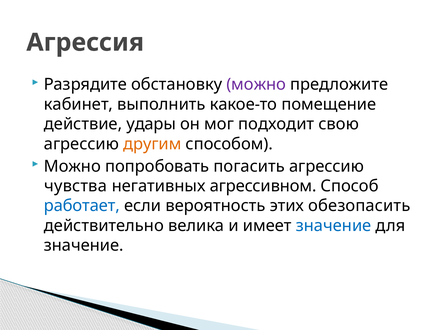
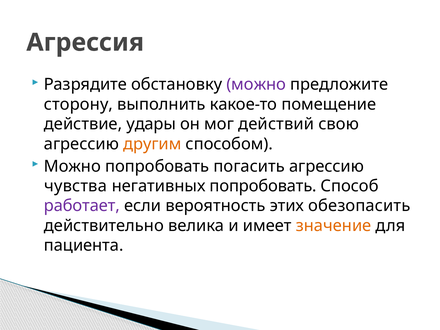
кабинет: кабинет -> сторону (78, 104)
подходит: подходит -> действий (276, 124)
негативных агрессивном: агрессивном -> попробовать (263, 186)
работает colour: blue -> purple (82, 206)
значение colour: blue -> orange (334, 226)
значение: значение -> пациента (84, 245)
